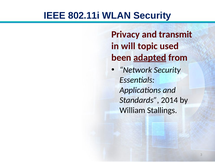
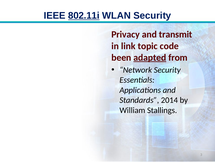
802.11i underline: none -> present (84, 16)
will: will -> link (128, 46)
used: used -> code (169, 46)
